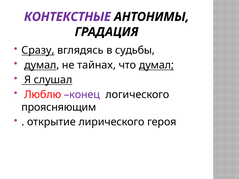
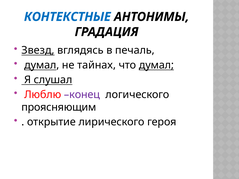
КОНТЕКСТНЫЕ colour: purple -> blue (67, 17)
Сразу: Сразу -> Звезд (38, 50)
судьбы: судьбы -> печаль (135, 50)
